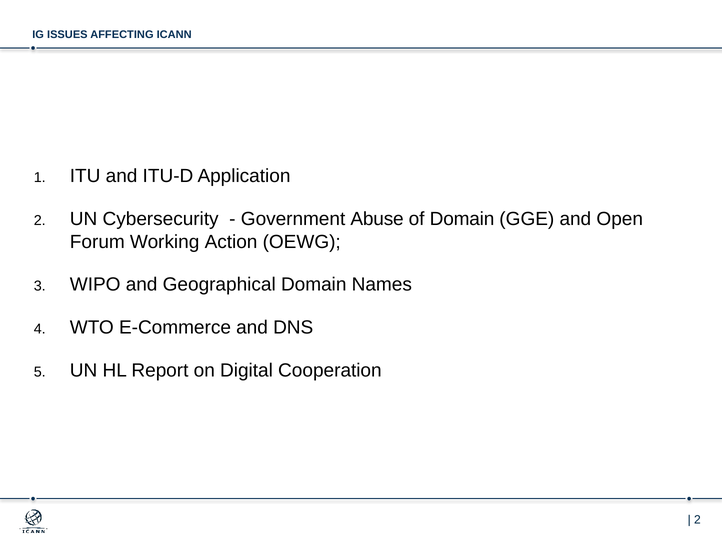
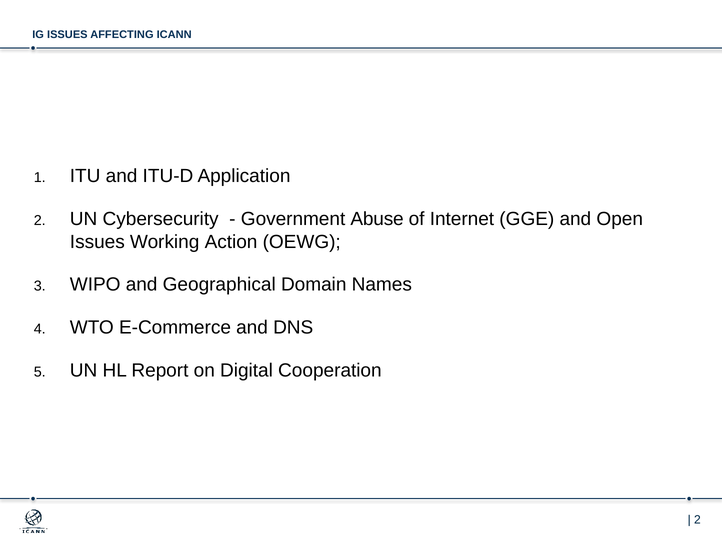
of Domain: Domain -> Internet (462, 219)
Forum: Forum -> Issues (97, 242)
